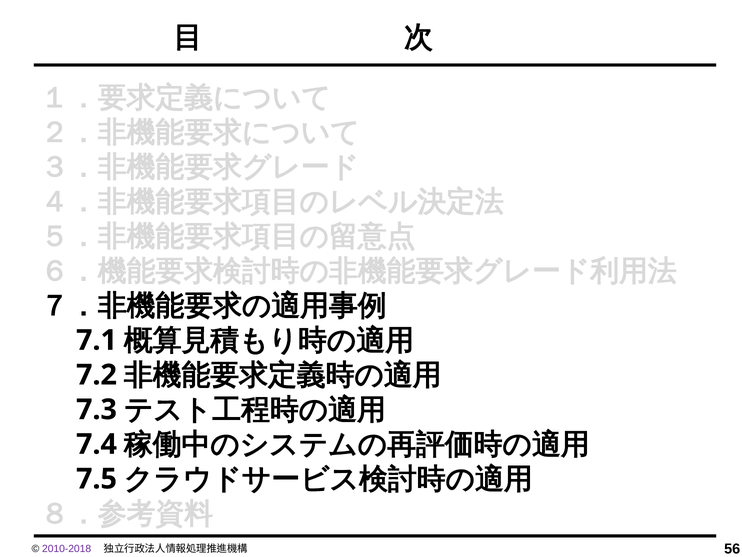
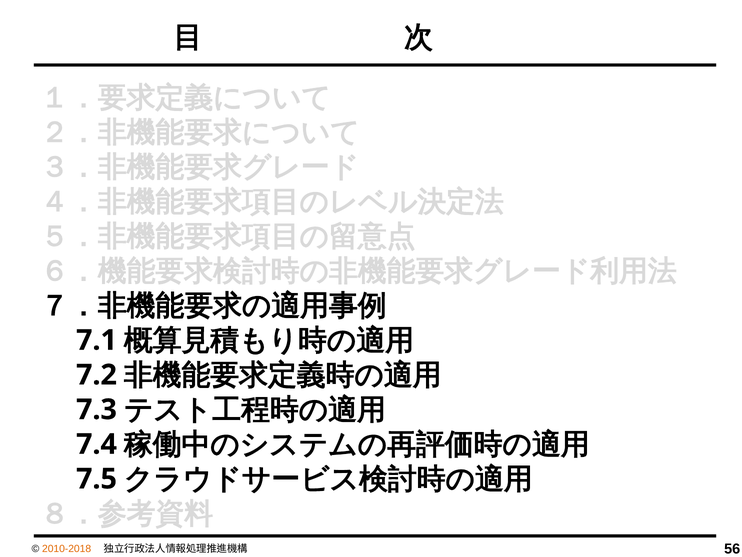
2010-2018 colour: purple -> orange (67, 548)
